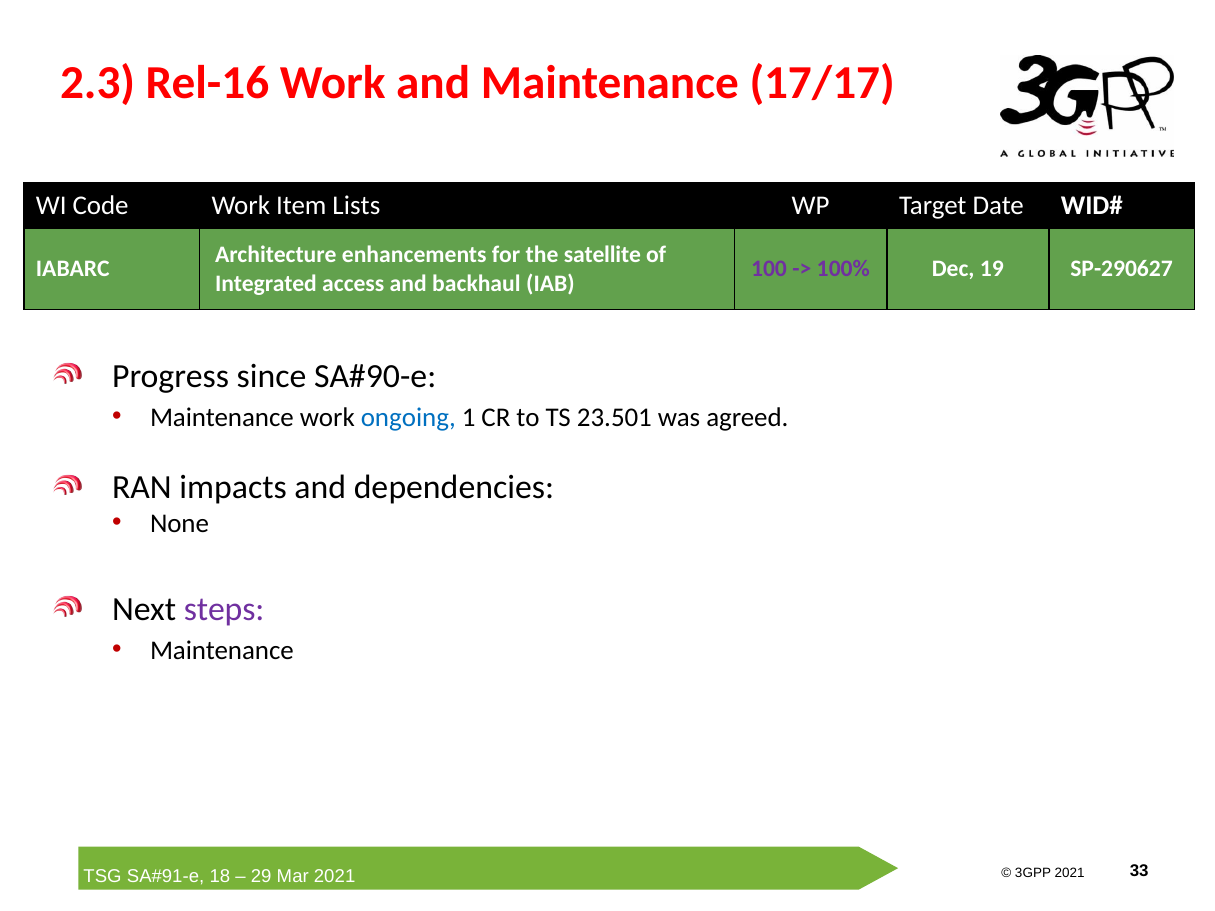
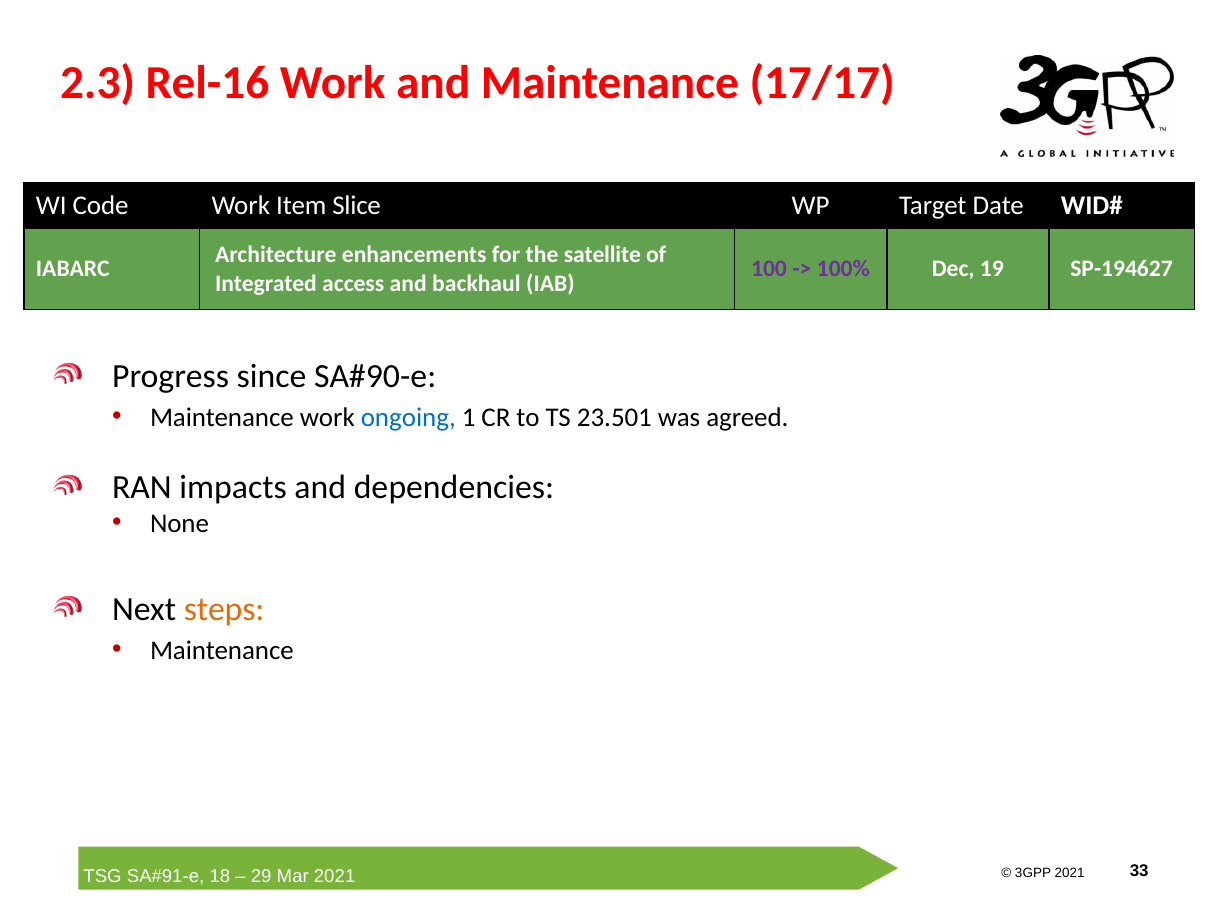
Lists: Lists -> Slice (357, 206)
SP-290627: SP-290627 -> SP-194627 (1122, 269)
steps colour: purple -> orange (224, 609)
